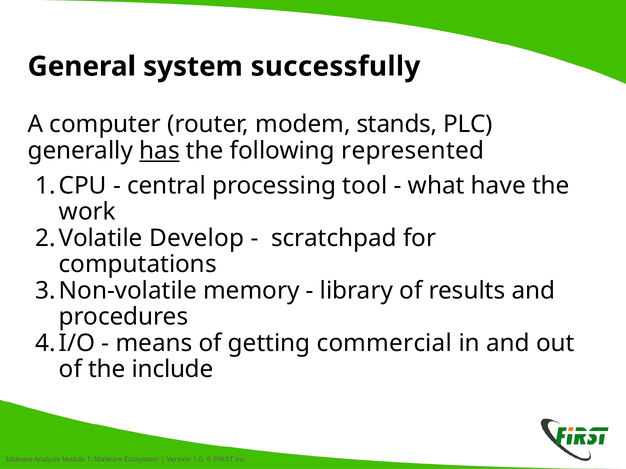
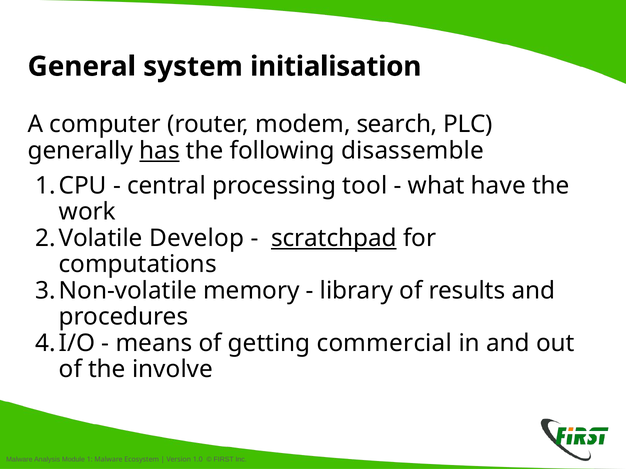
successfully: successfully -> initialisation (336, 67)
stands: stands -> search (397, 124)
represented: represented -> disassemble (413, 151)
scratchpad underline: none -> present (334, 238)
include: include -> involve (172, 370)
